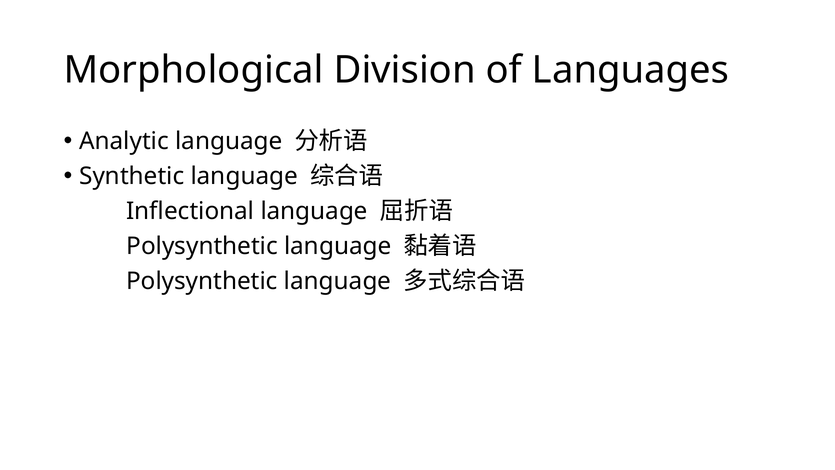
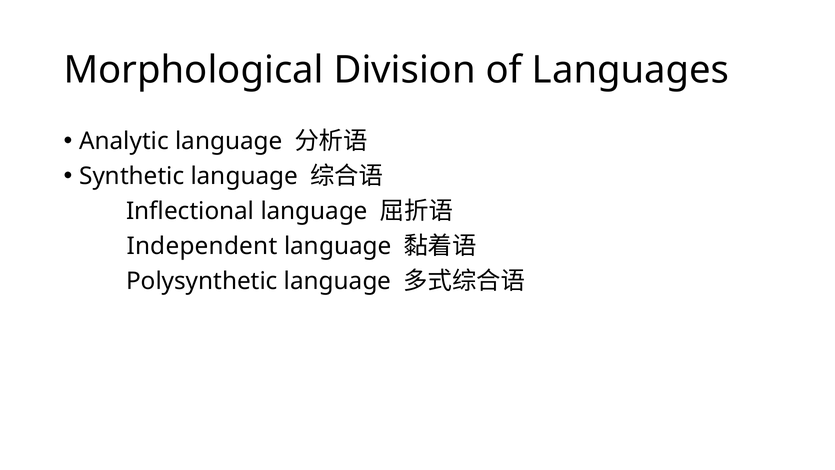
Polysynthetic: Polysynthetic -> Independent (202, 246)
